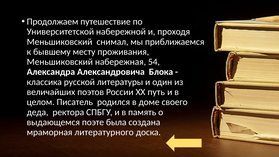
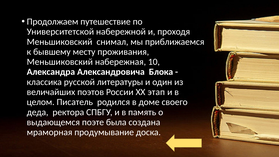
54: 54 -> 10 (154, 62)
путь: путь -> этап (156, 92)
литературного: литературного -> продумывание (104, 132)
